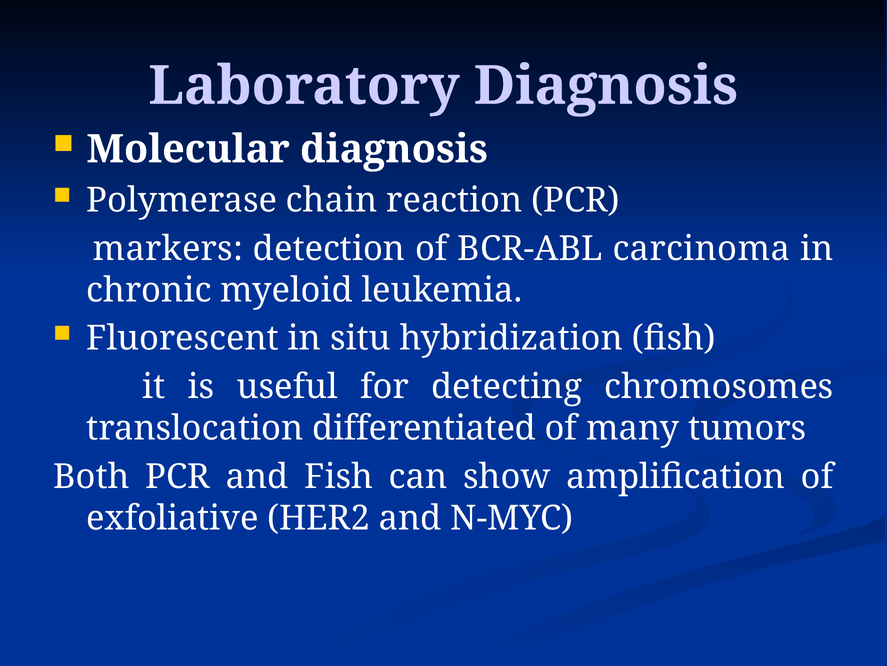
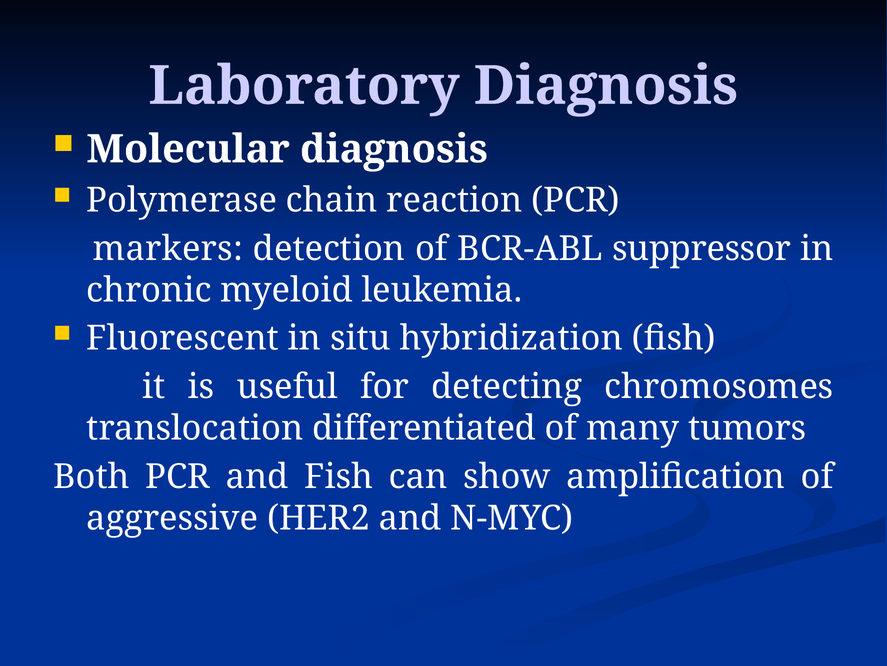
carcinoma: carcinoma -> suppressor (702, 248)
exfoliative: exfoliative -> aggressive (172, 518)
